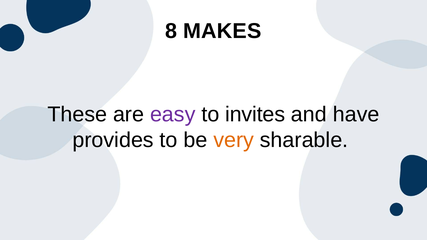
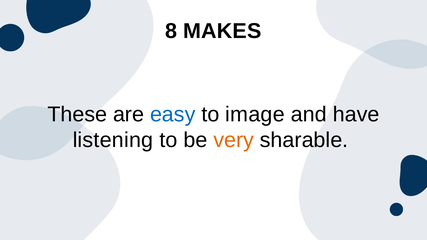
easy colour: purple -> blue (173, 114)
invites: invites -> image (255, 114)
provides: provides -> listening (113, 140)
